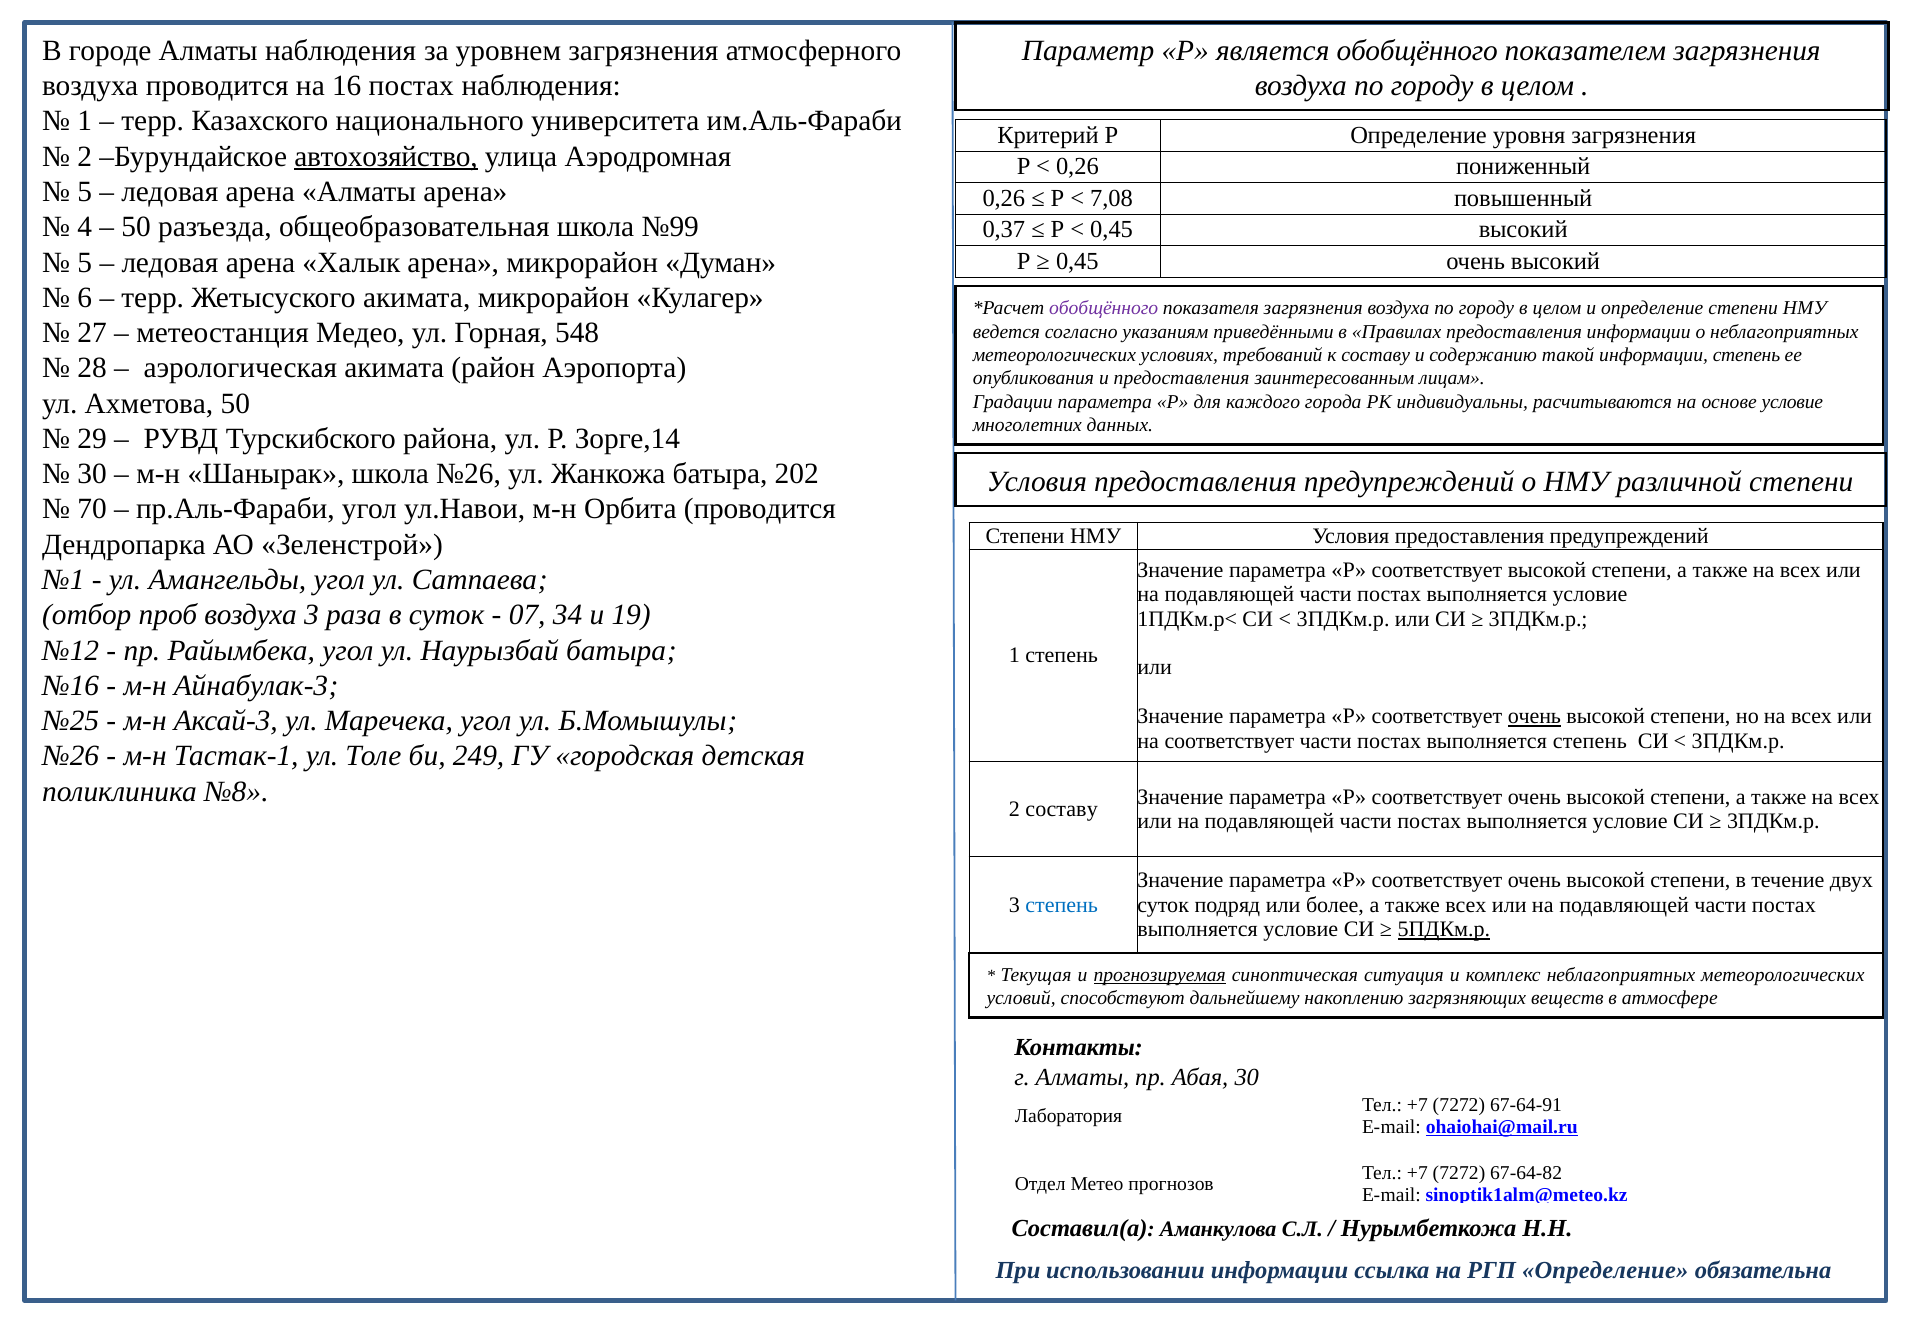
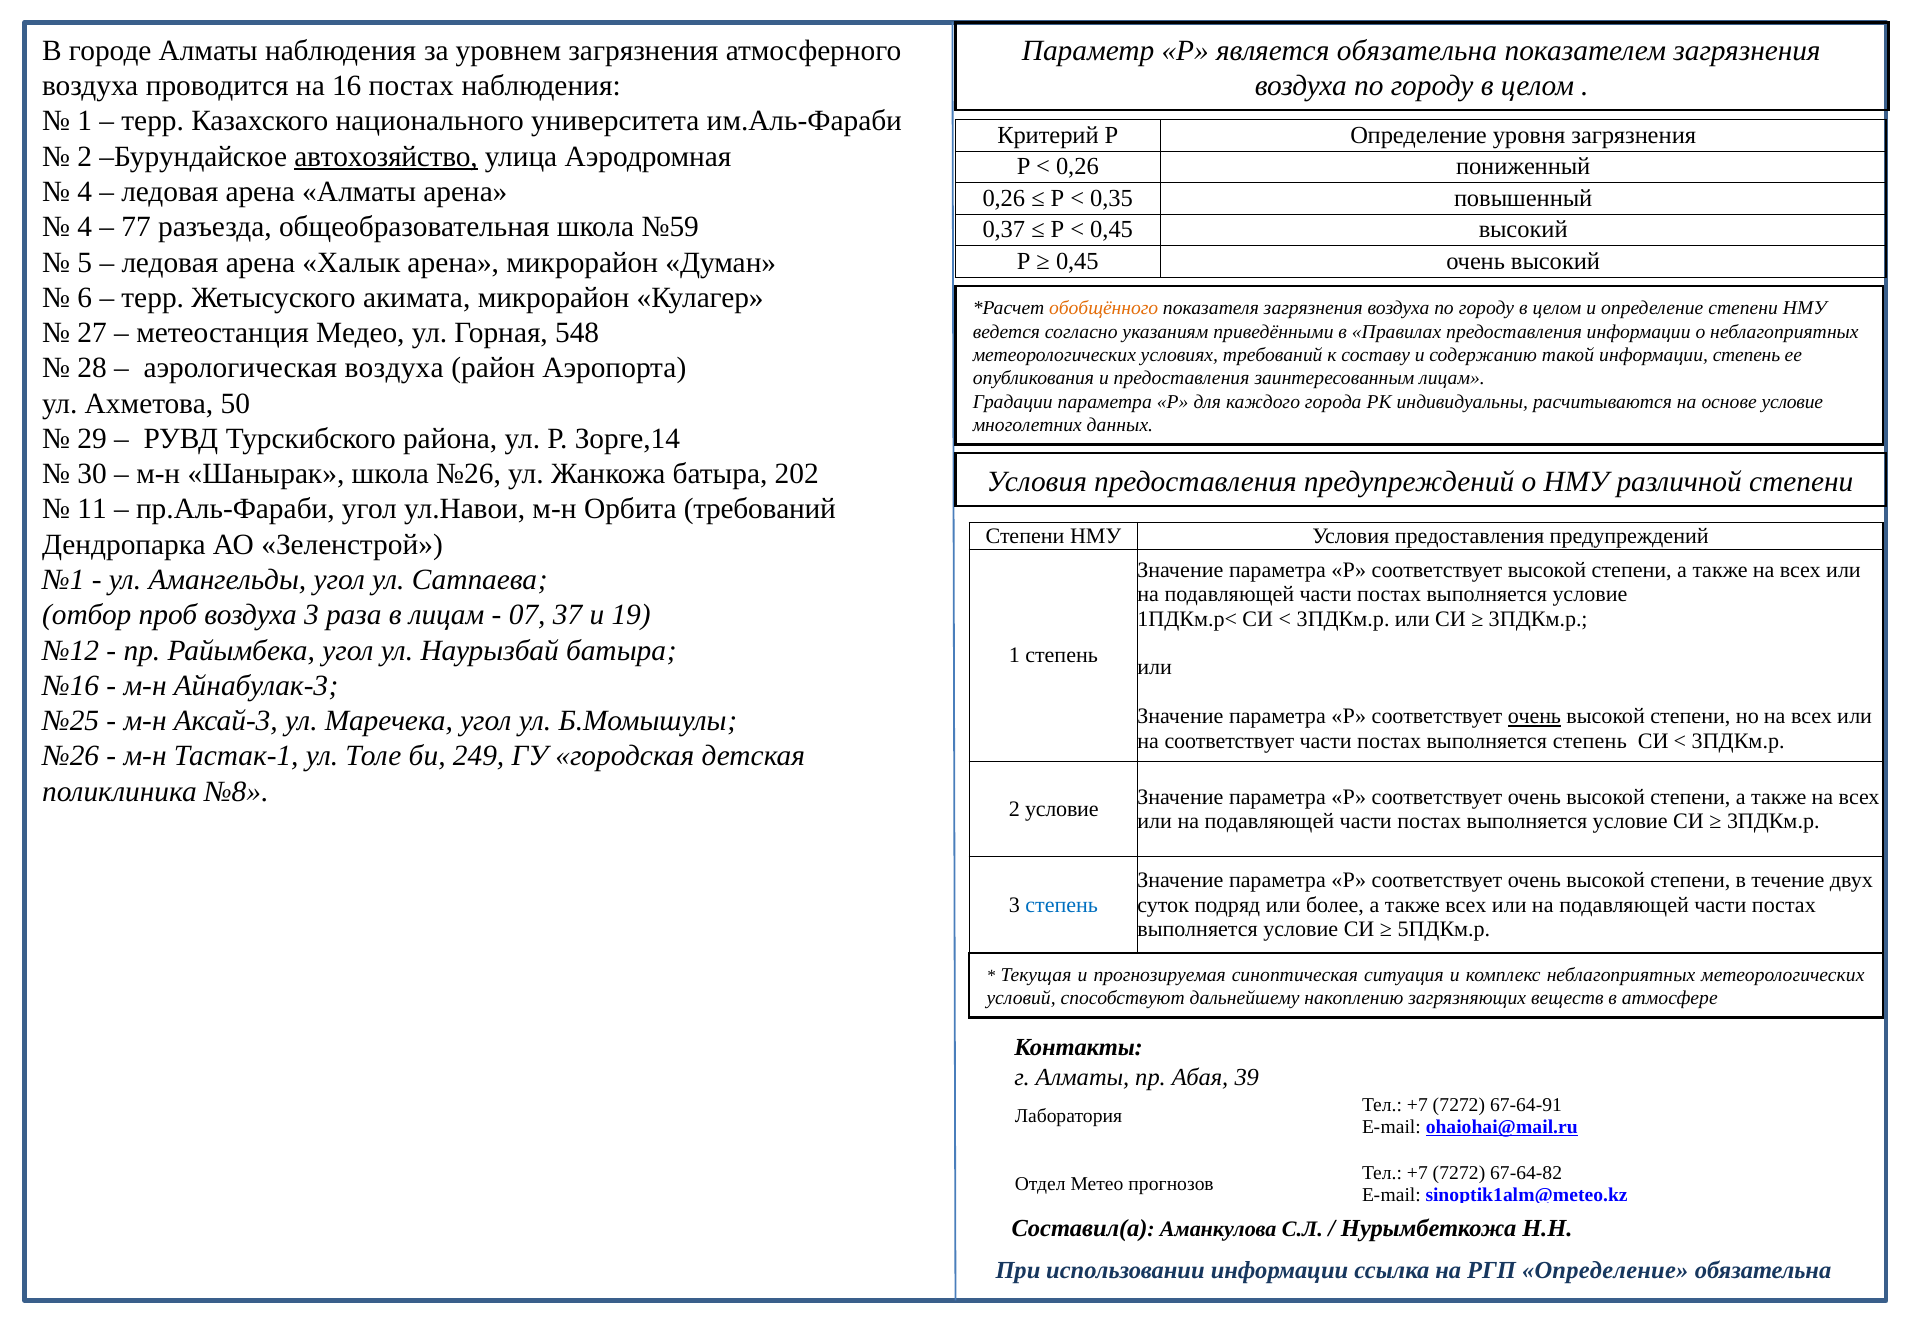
является обобщённого: обобщённого -> обязательна (1417, 51)
5: 5 -> 4 (85, 192)
7,08: 7,08 -> 0,35 (1111, 198)
50: 50 -> 77 (136, 227)
№99: №99 -> №59 (670, 227)
обобщённого colour: purple -> orange (1104, 308)
аэрологическая акимата: акимата -> воздуха (394, 368)
70: 70 -> 11 (92, 509)
Орбита проводится: проводится -> требований (760, 509)
в суток: суток -> лицам (447, 615)
34: 34 -> 37 (568, 615)
2 составу: составу -> условие (1062, 809)
5ПДКм.р underline: present -> none (1444, 929)
прогнозируемая underline: present -> none (1160, 975)
Абая 30: 30 -> 39 (1247, 1077)
